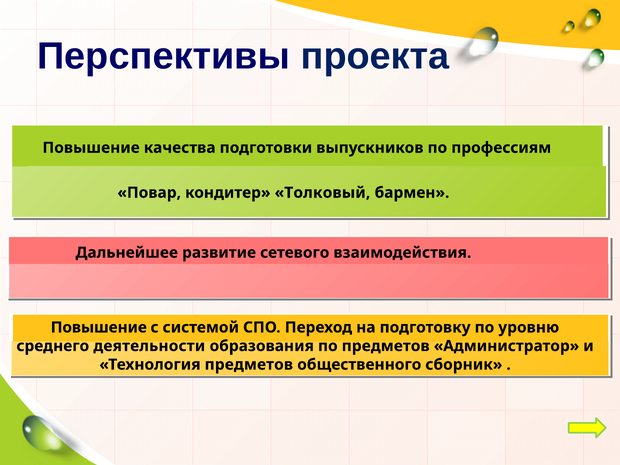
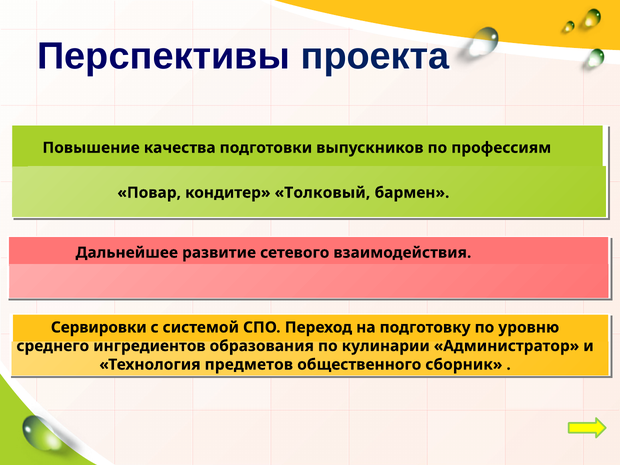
Повышение: Повышение -> Сервировки (99, 327)
деятельности: деятельности -> ингредиентов (149, 346)
по предметов: предметов -> кулинарии (386, 346)
